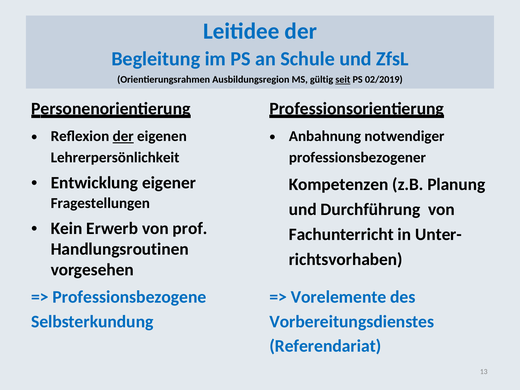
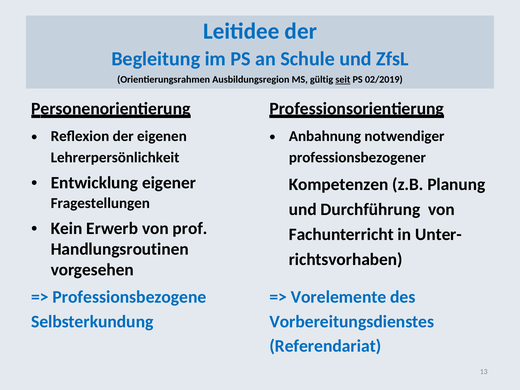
der underline: present -> none (123, 136)
